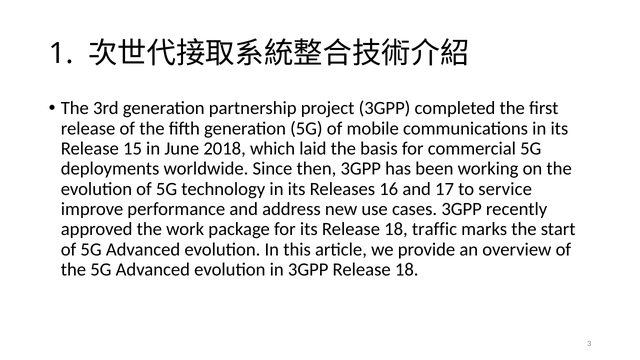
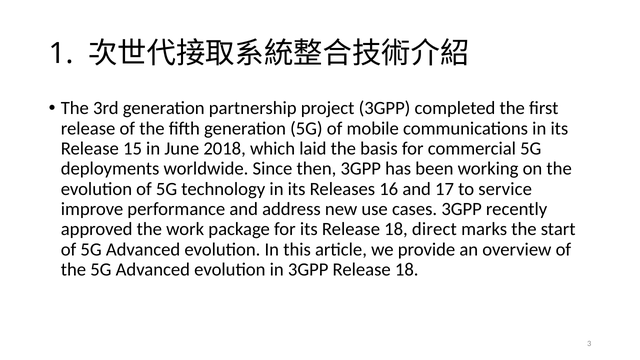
traffic: traffic -> direct (434, 229)
